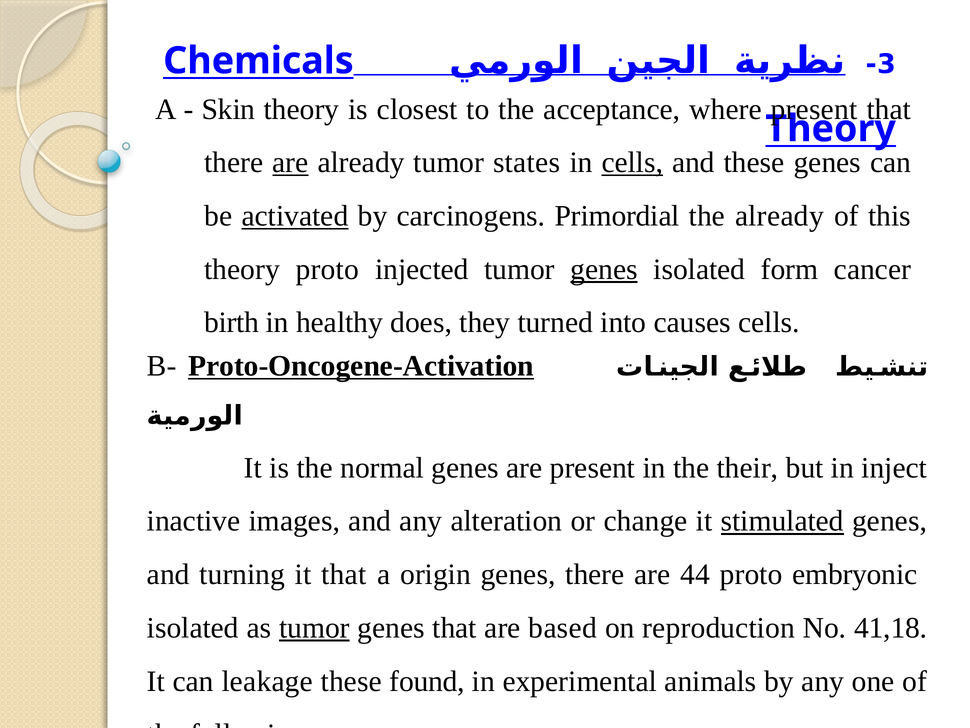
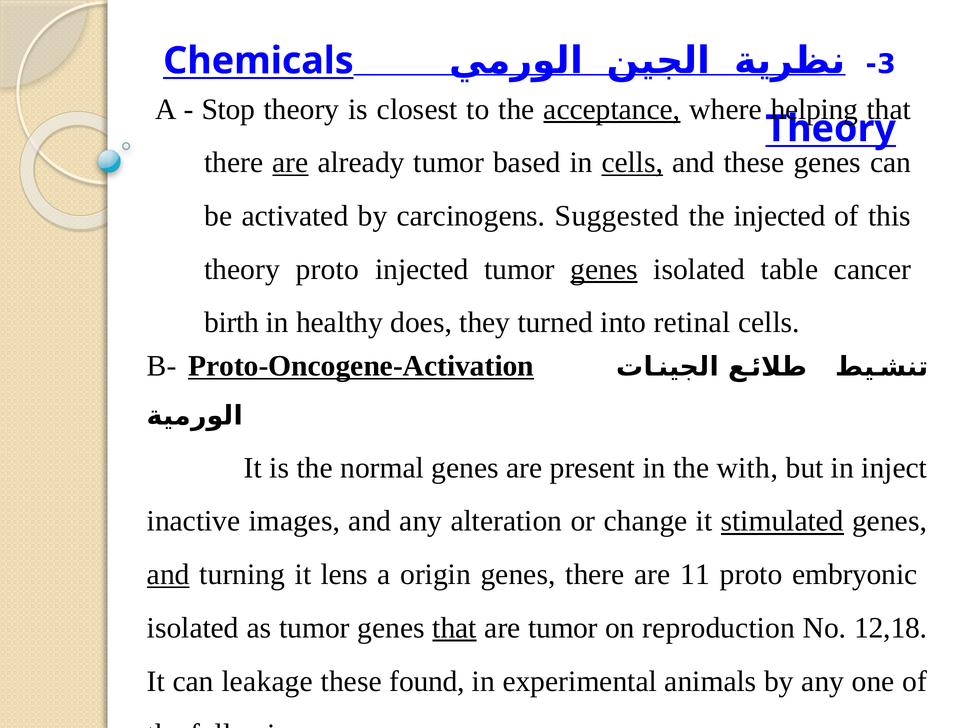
Skin: Skin -> Stop (229, 109)
acceptance underline: none -> present (612, 109)
where present: present -> helping (814, 109)
states: states -> based (527, 162)
activated underline: present -> none (295, 216)
Primordial: Primordial -> Suggested (617, 216)
the already: already -> injected (780, 216)
form: form -> table (790, 269)
causes: causes -> retinal (692, 322)
their: their -> with (747, 468)
and underline: none -> present (168, 574)
it that: that -> lens (344, 574)
44: 44 -> 11 (695, 574)
tumor underline: present -> none (314, 627)
that underline: none -> present (455, 627)
are based: based -> tumor (563, 627)
41,18: 41,18 -> 12,18 (891, 627)
